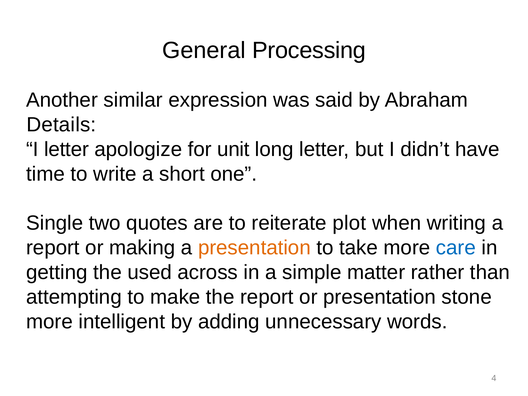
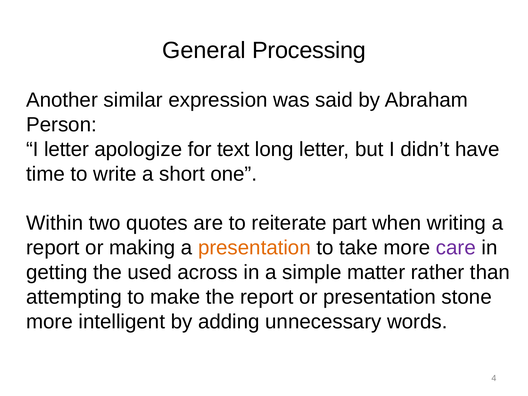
Details: Details -> Person (61, 125)
unit: unit -> text (233, 149)
Single: Single -> Within (55, 223)
plot: plot -> part (349, 223)
care colour: blue -> purple (456, 248)
